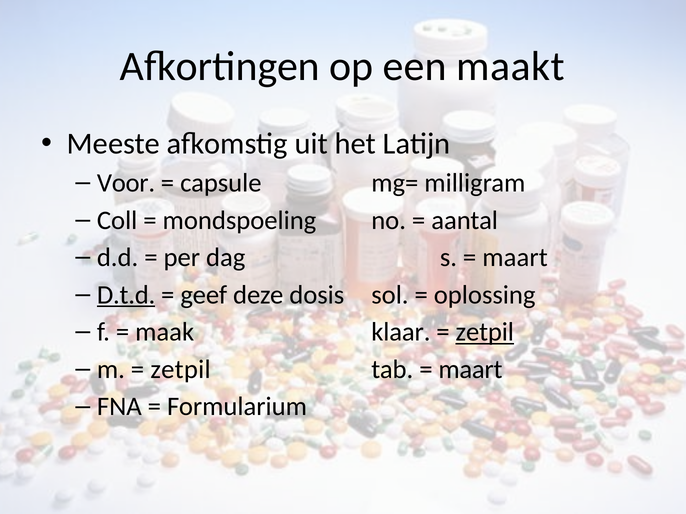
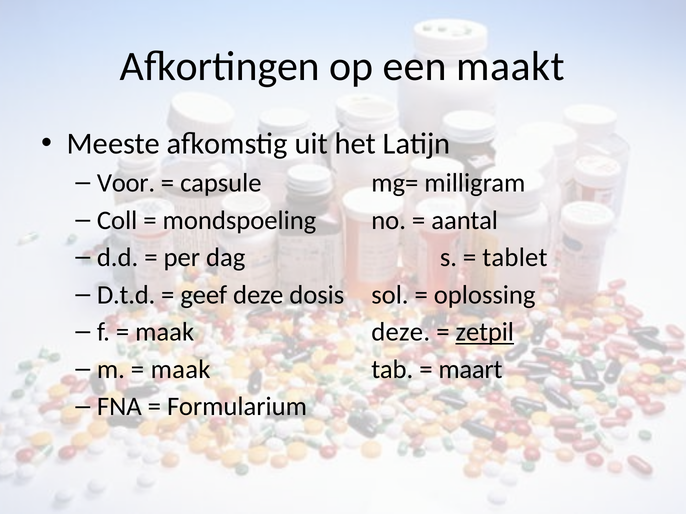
maart: maart -> tablet (515, 258)
D.t.d underline: present -> none (126, 295)
maak klaar: klaar -> deze (401, 332)
zetpil: zetpil -> maak (181, 370)
